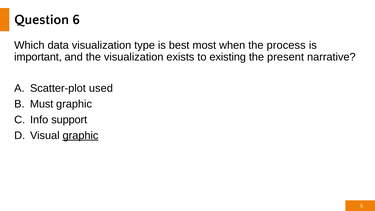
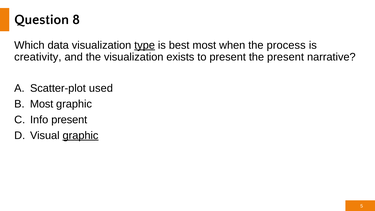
6: 6 -> 8 (76, 20)
type underline: none -> present (145, 45)
important: important -> creativity (38, 57)
to existing: existing -> present (228, 57)
Must: Must -> Most (42, 104)
Info support: support -> present (69, 120)
